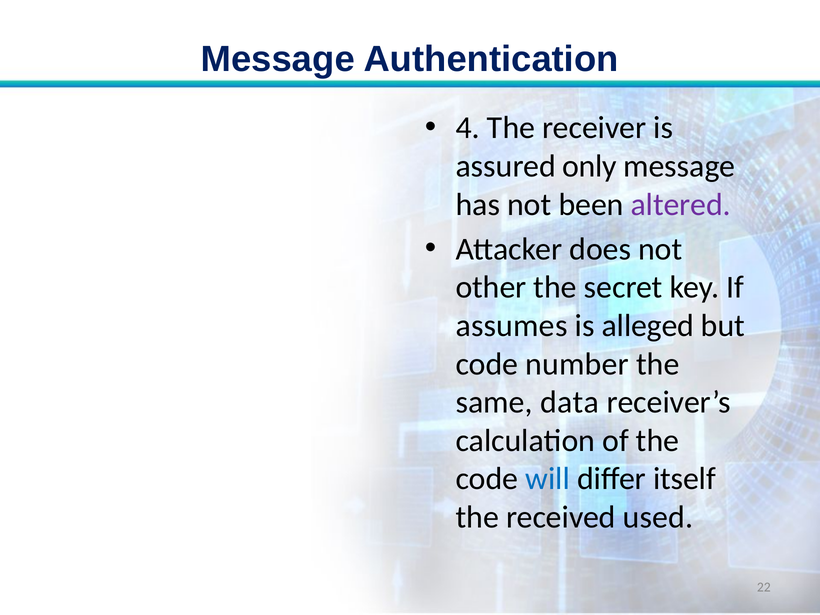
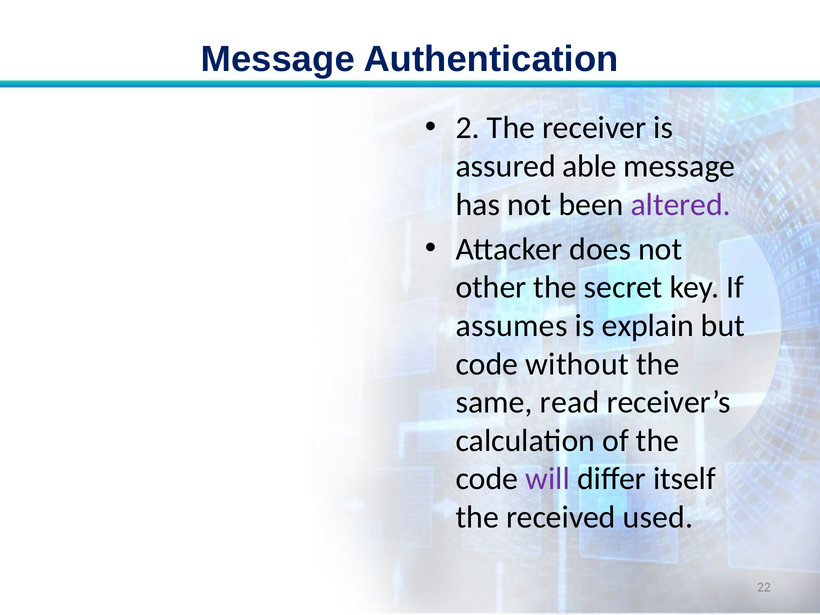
4: 4 -> 2 (468, 128)
only: only -> able (590, 166)
alleged: alleged -> explain (648, 326)
number: number -> without (577, 364)
data: data -> read (570, 402)
will colour: blue -> purple (548, 479)
